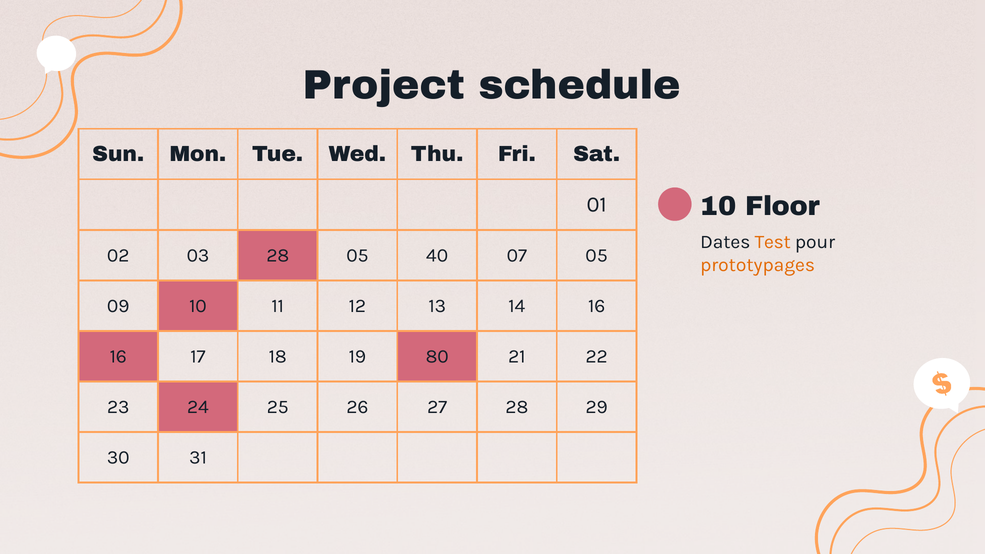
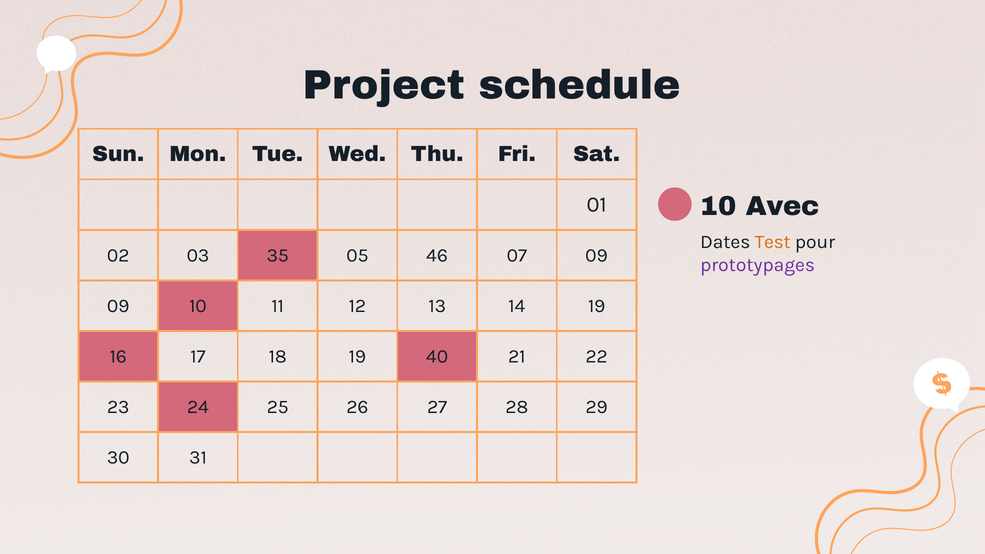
Floor: Floor -> Avec (783, 206)
03 28: 28 -> 35 (278, 255)
40: 40 -> 46 (437, 255)
07 05: 05 -> 09 (597, 255)
prototypages colour: orange -> purple (758, 265)
14 16: 16 -> 19 (597, 306)
80: 80 -> 40 (437, 356)
